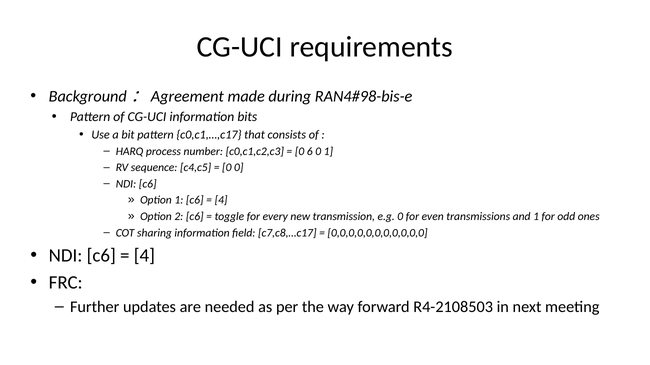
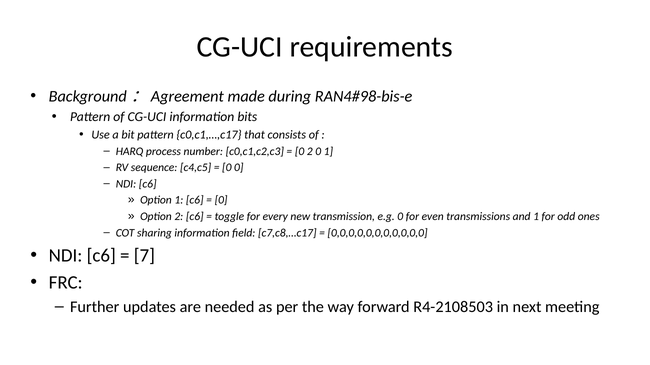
0 6: 6 -> 2 (310, 152)
4: 4 -> 0 (221, 201)
4: 4 -> 7 (144, 256)
